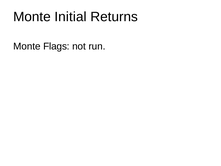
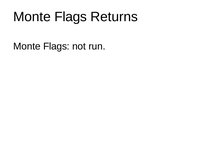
Initial: Initial -> Flags (71, 17)
